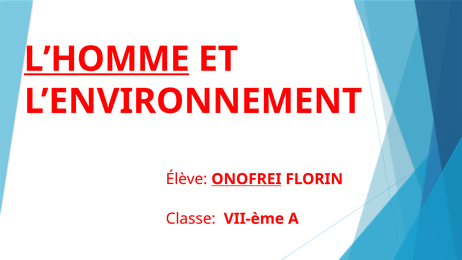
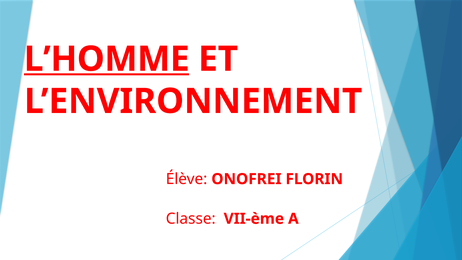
ONOFREI underline: present -> none (246, 179)
